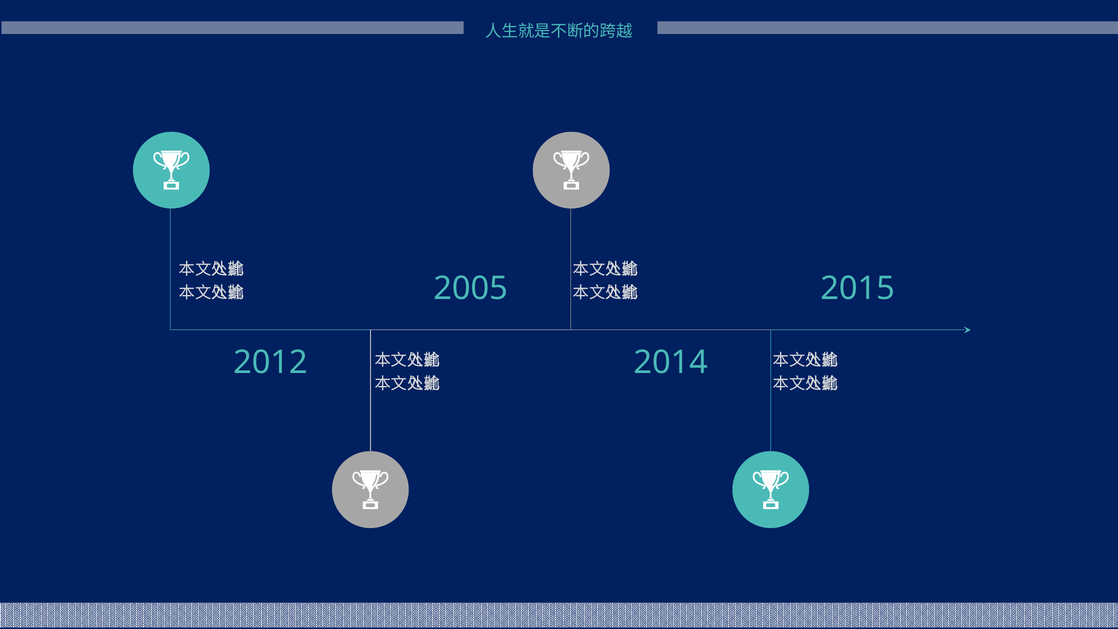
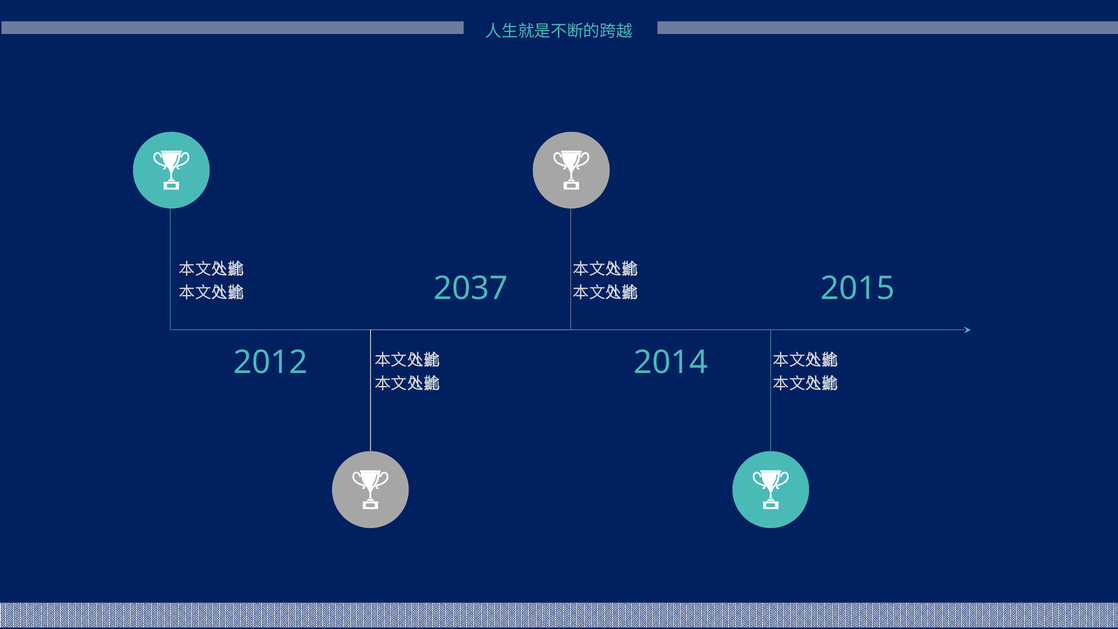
2005: 2005 -> 2037 (471, 289)
